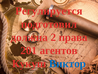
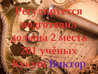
права: права -> места (73, 37)
агентов: агентов -> учёных (59, 50)
Виктор colour: blue -> purple (67, 63)
